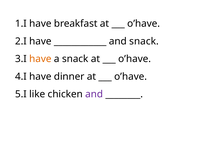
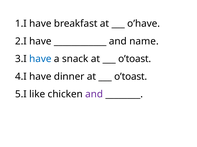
and snack: snack -> name (144, 41)
have colour: orange -> blue (40, 59)
o’have: o’have -> o’toast (135, 59)
o’have: o’have -> o’toast (131, 77)
